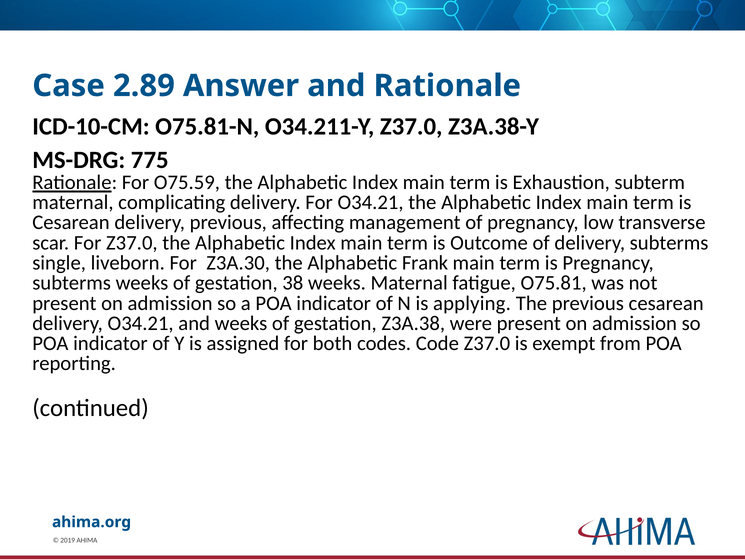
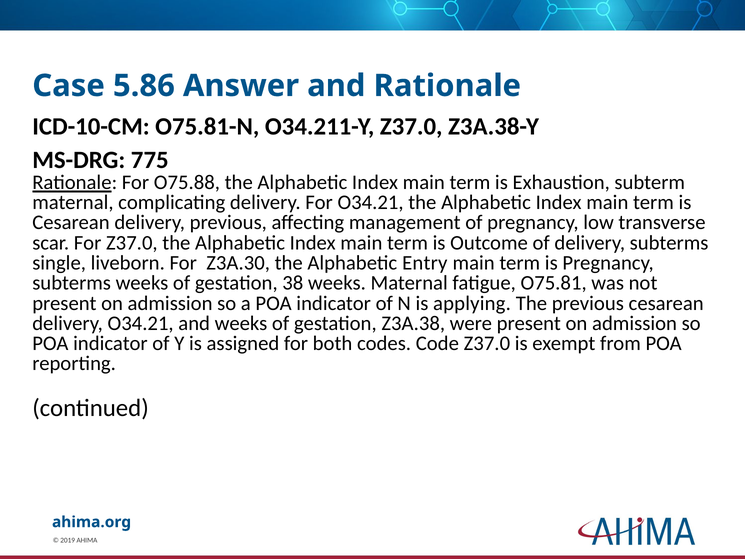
2.89: 2.89 -> 5.86 (144, 86)
O75.59: O75.59 -> O75.88 (187, 182)
Frank: Frank -> Entry (425, 263)
